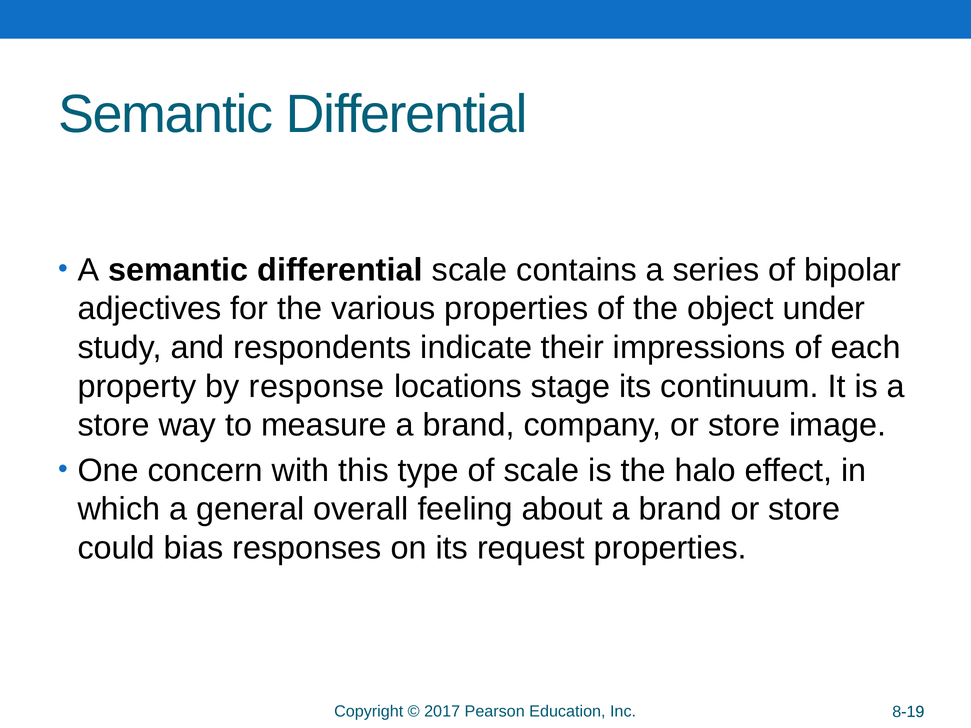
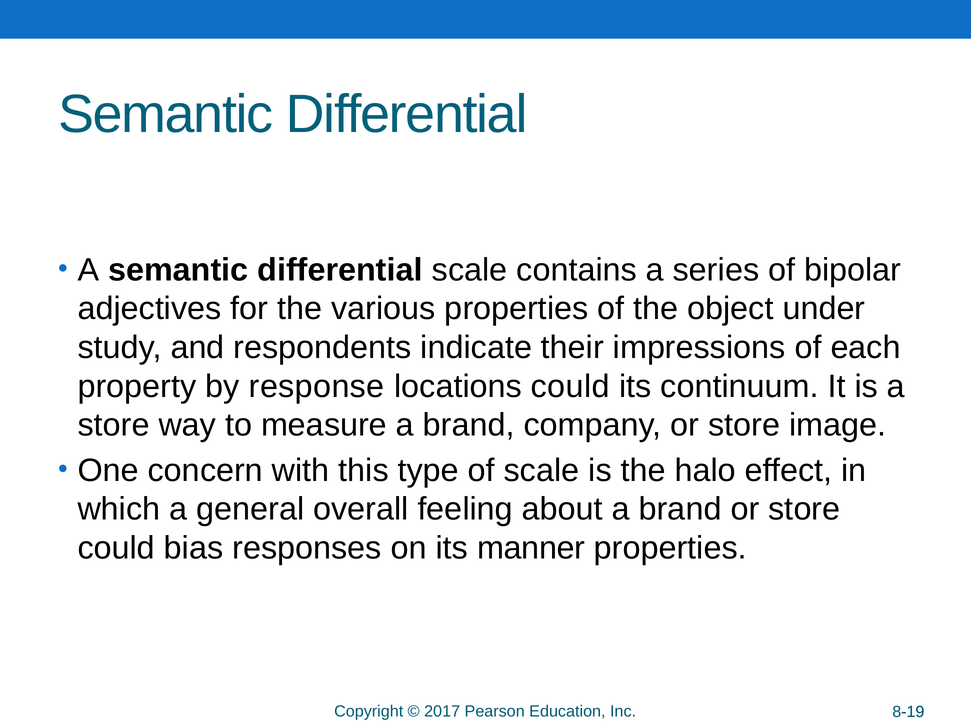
locations stage: stage -> could (570, 386)
request: request -> manner (531, 548)
